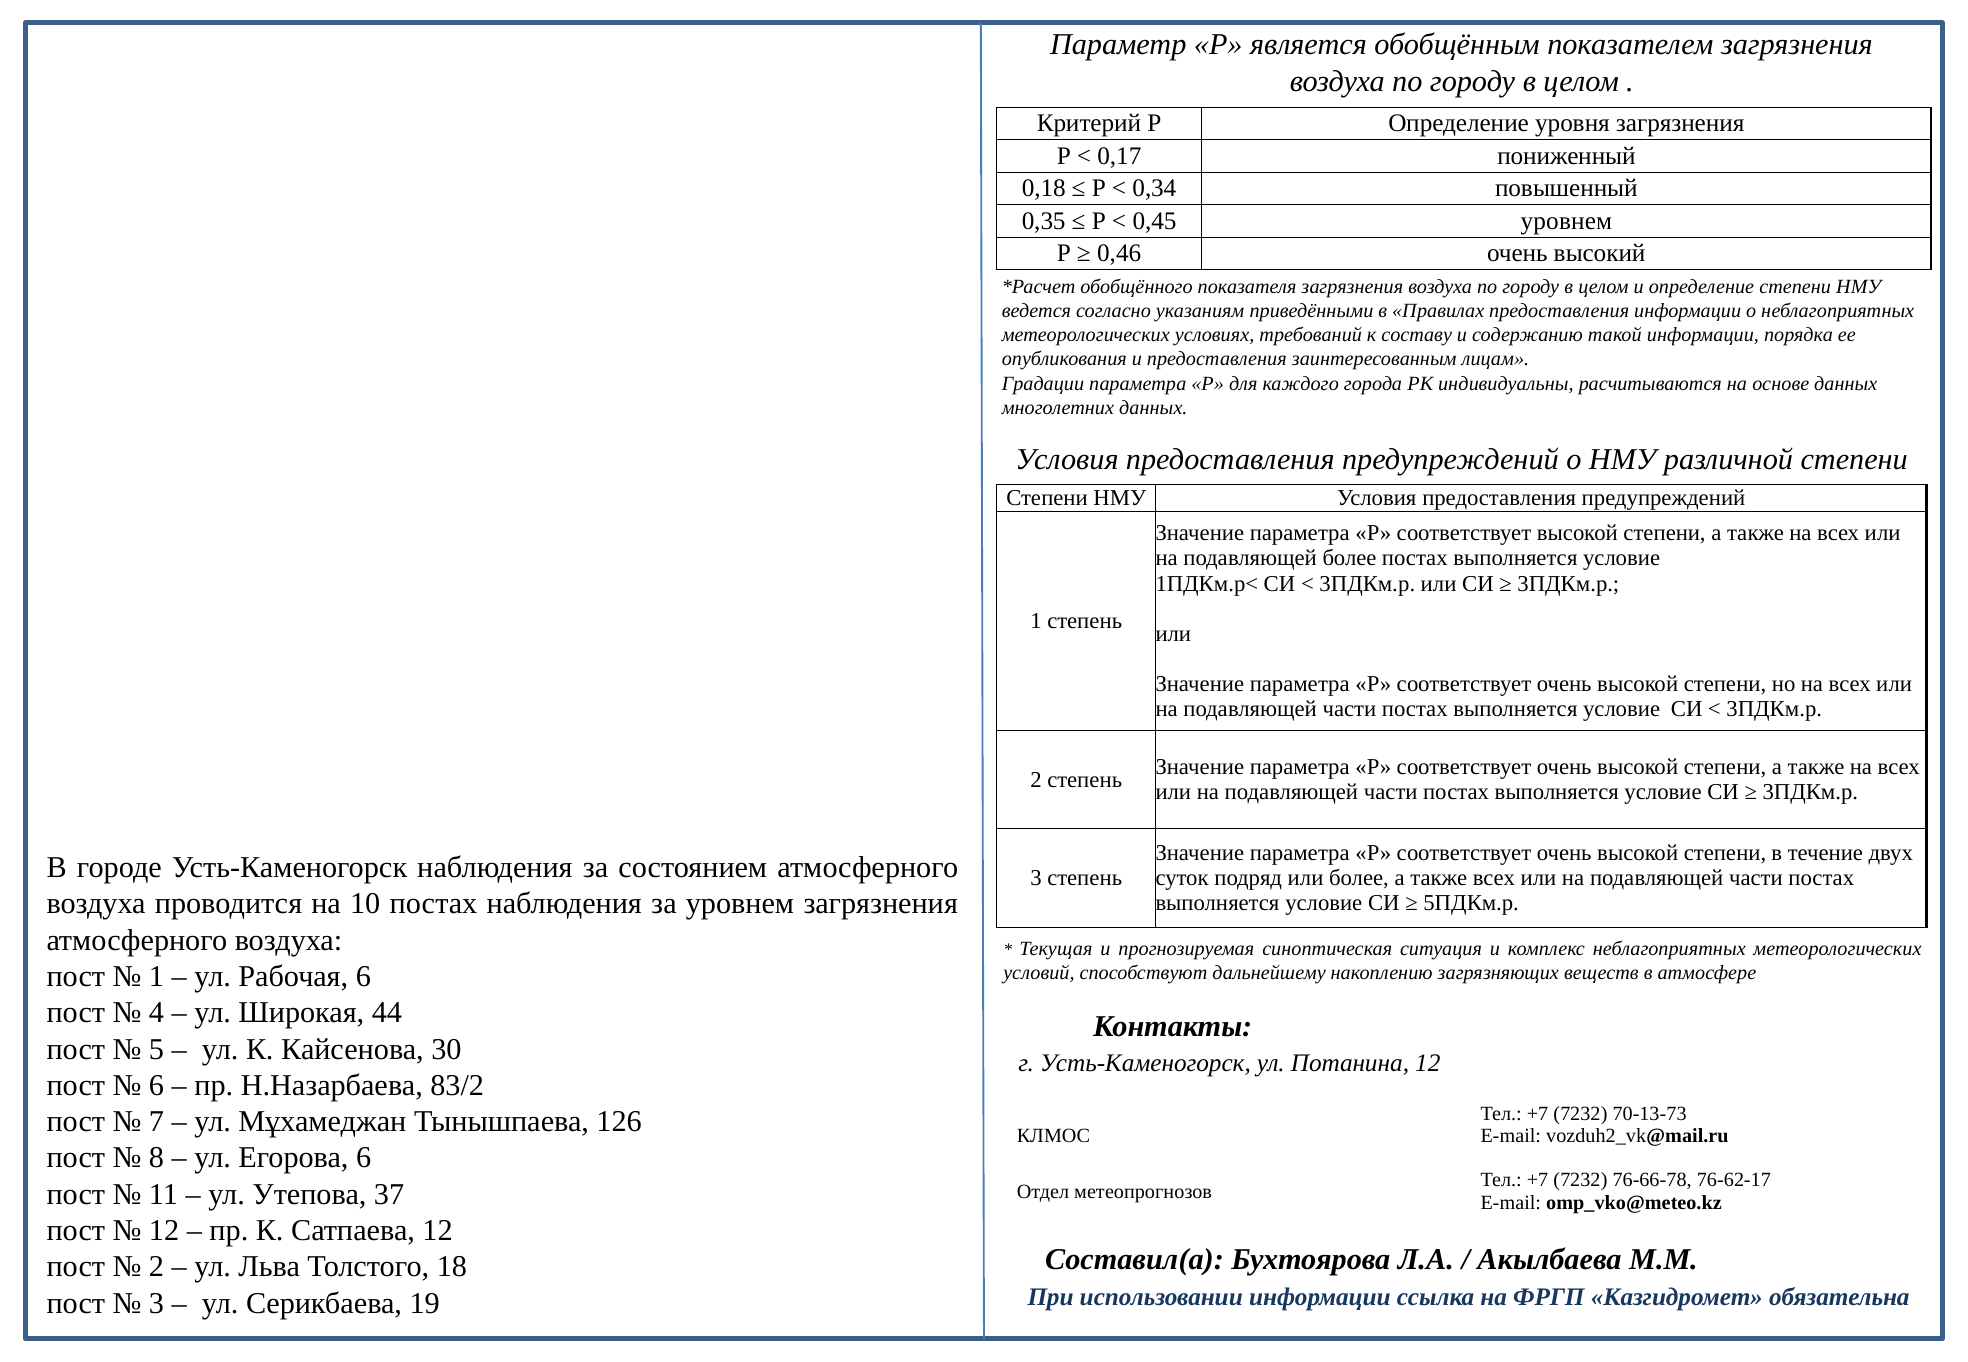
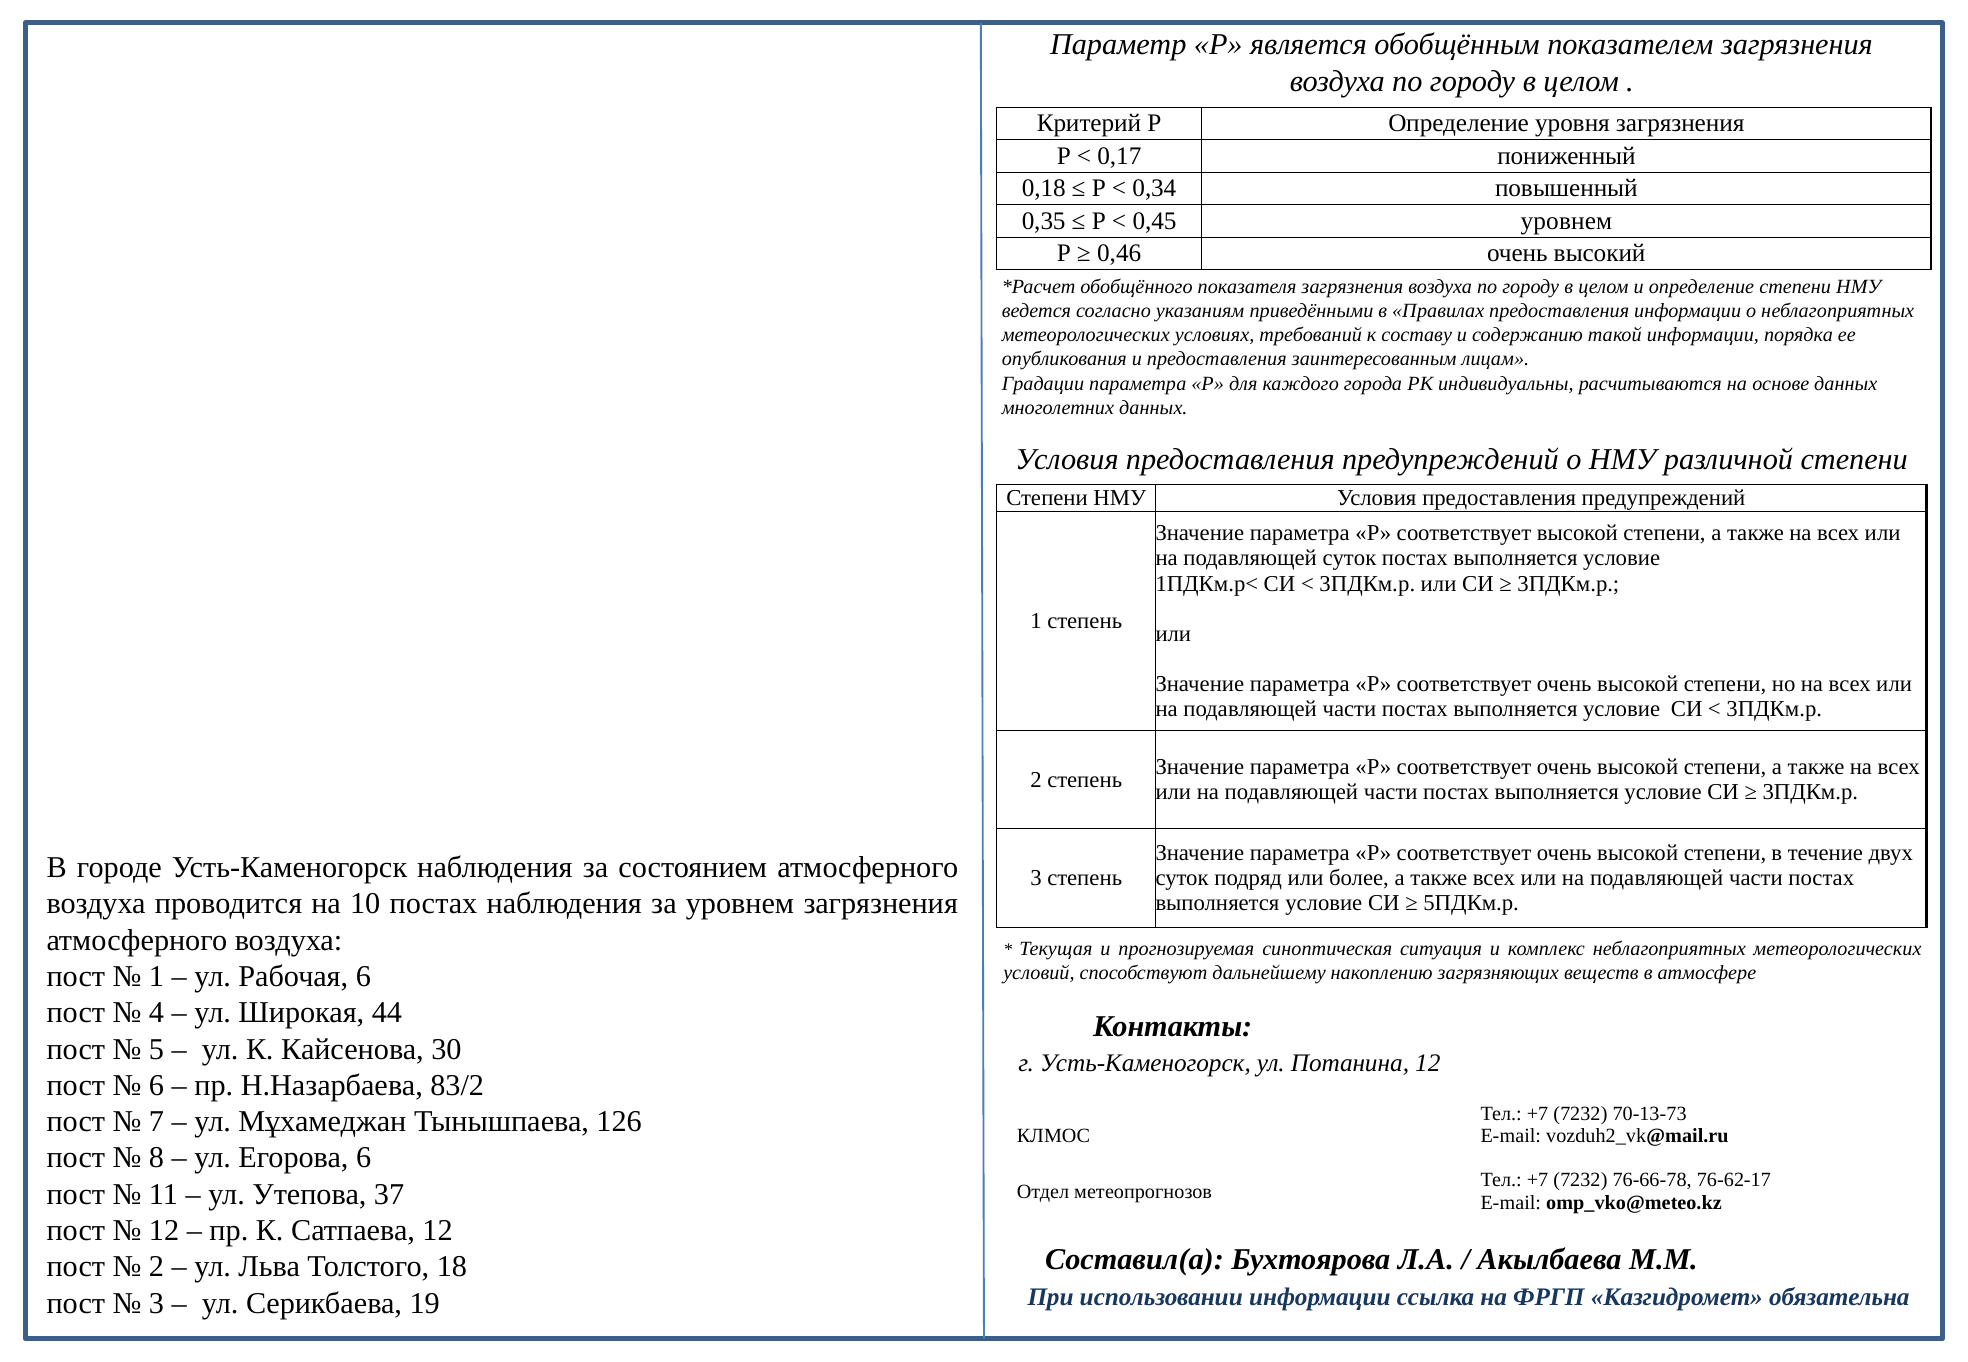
подавляющей более: более -> суток (1349, 559)
